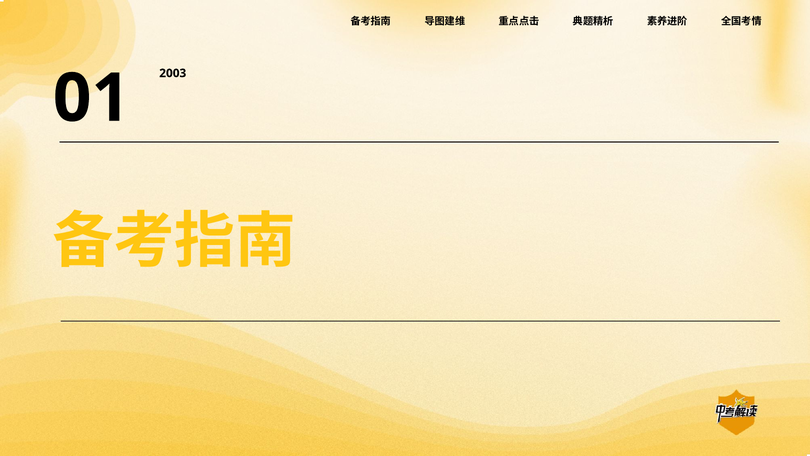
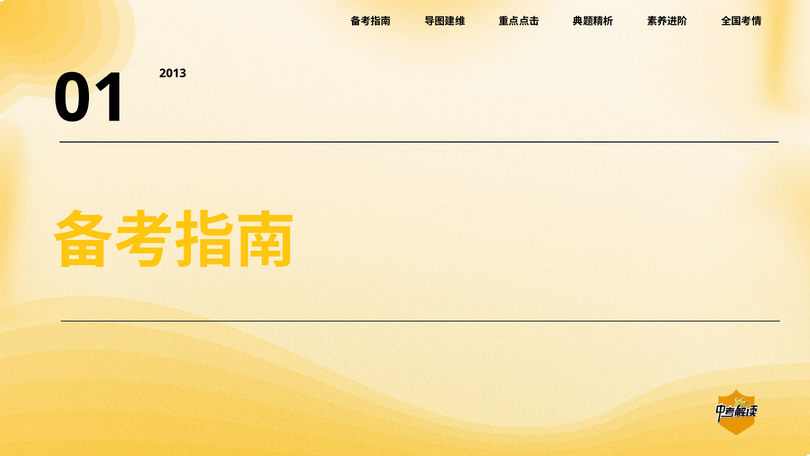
2003: 2003 -> 2013 (173, 73)
